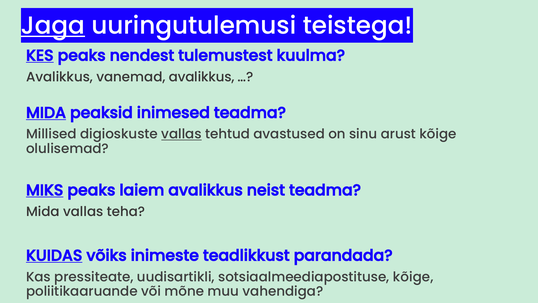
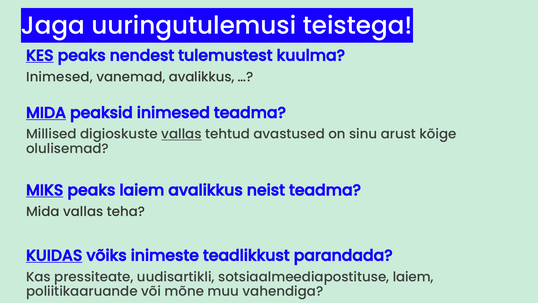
Jaga underline: present -> none (53, 26)
Avalikkus: Avalikkus -> Inimesed (59, 77)
sotsiaalmeediapostituse kõige: kõige -> laiem (413, 277)
